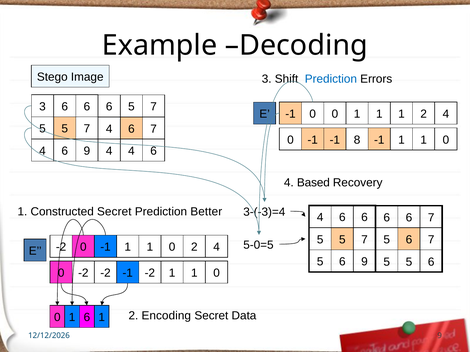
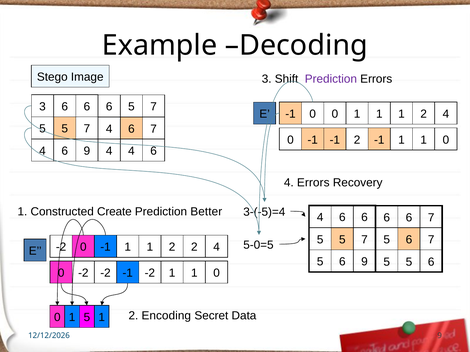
Prediction colour: blue -> purple (331, 79)
-1 8: 8 -> 2 (357, 140)
4 Based: Based -> Errors (313, 183)
Constructed Secret: Secret -> Create (114, 212)
3-(-3)=4: 3-(-3)=4 -> 3-(-5)=4 (264, 212)
0: 0 -> 2 (172, 247)
1 6: 6 -> 5 (87, 318)
